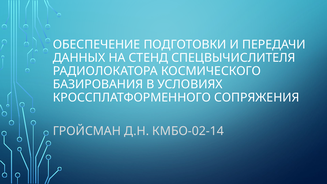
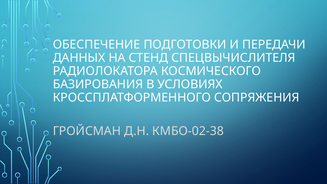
КМБО-02-14: КМБО-02-14 -> КМБО-02-38 (188, 131)
